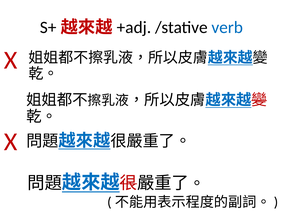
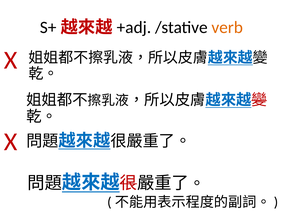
verb colour: blue -> orange (227, 27)
